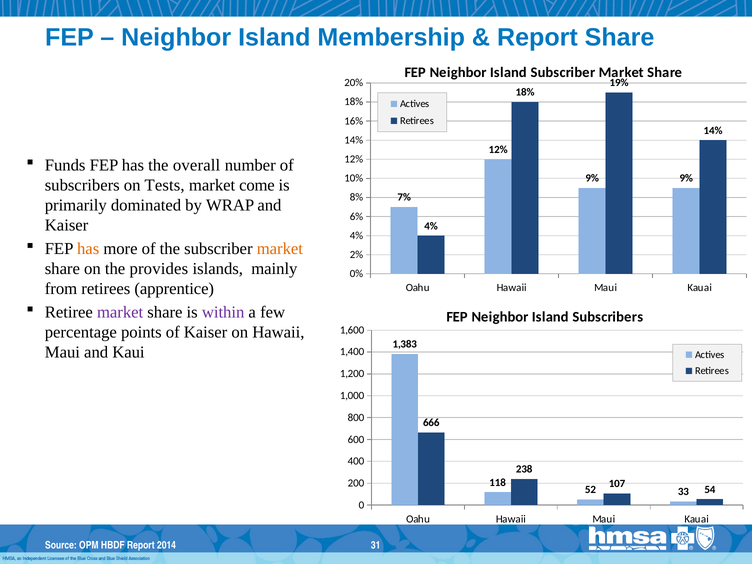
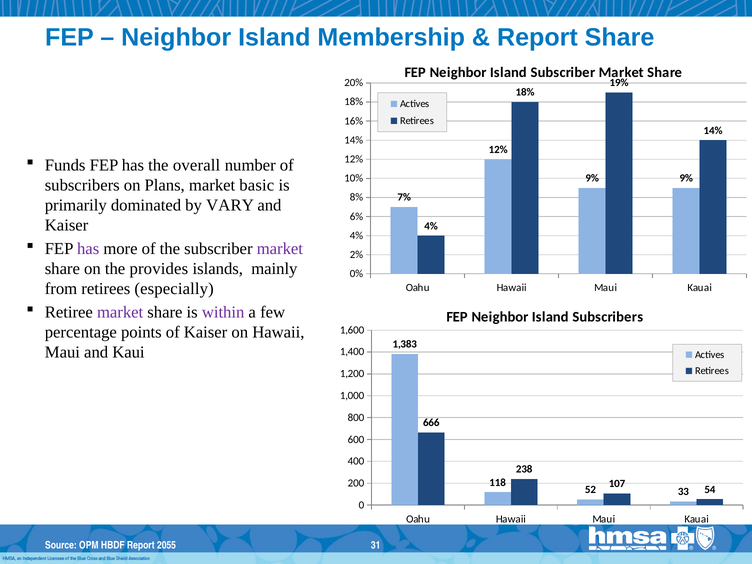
Tests: Tests -> Plans (165, 185)
come: come -> basic (257, 185)
WRAP: WRAP -> VARY (230, 205)
has colour: orange -> purple (88, 249)
market colour: orange -> purple (280, 249)
apprentice: apprentice -> especially (174, 289)
2014: 2014 -> 2055 (167, 545)
